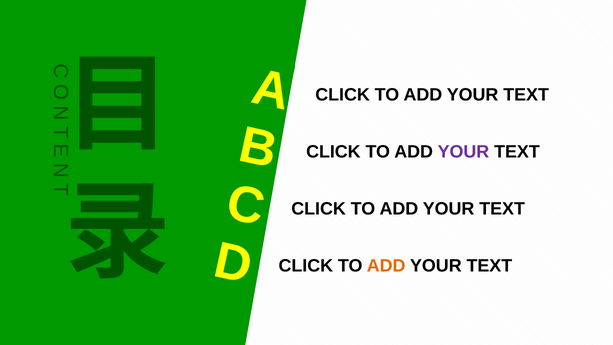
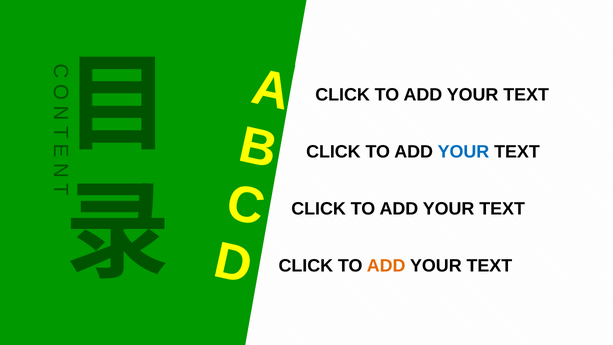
YOUR colour: purple -> blue (463, 152)
